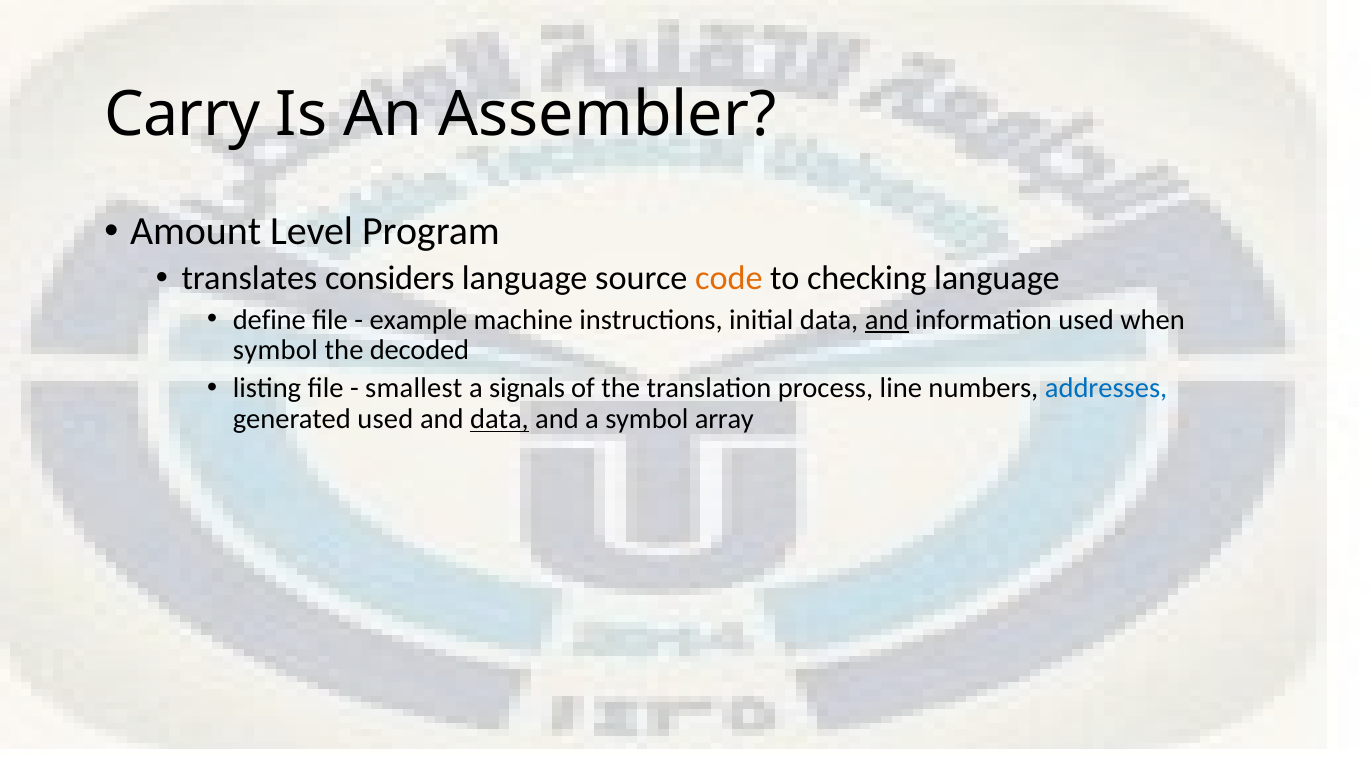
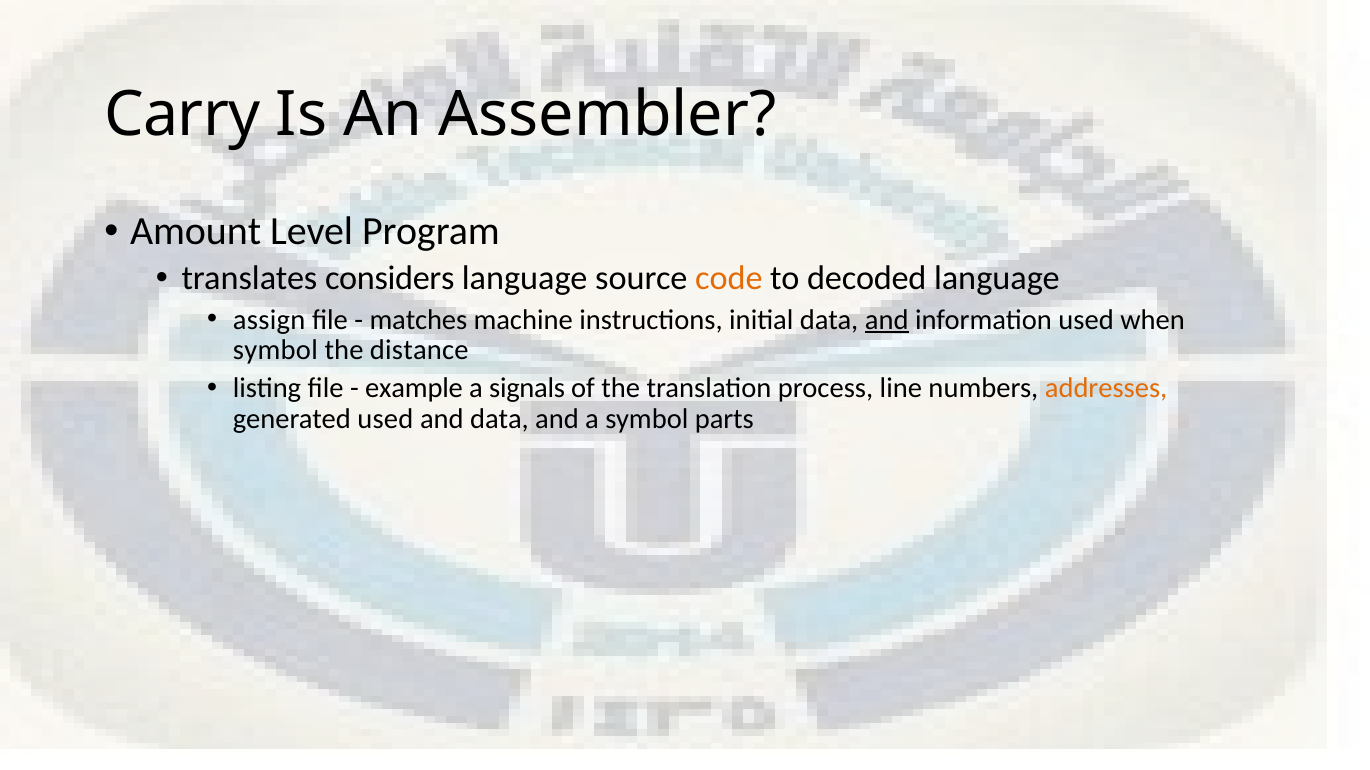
checking: checking -> decoded (867, 279)
define: define -> assign (269, 320)
example: example -> matches (418, 320)
decoded: decoded -> distance (419, 351)
smallest: smallest -> example (414, 389)
addresses colour: blue -> orange (1106, 389)
data underline: present -> none (499, 419)
array: array -> parts (724, 419)
